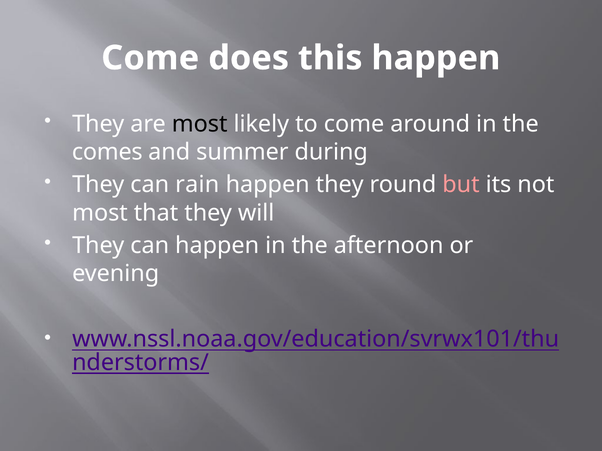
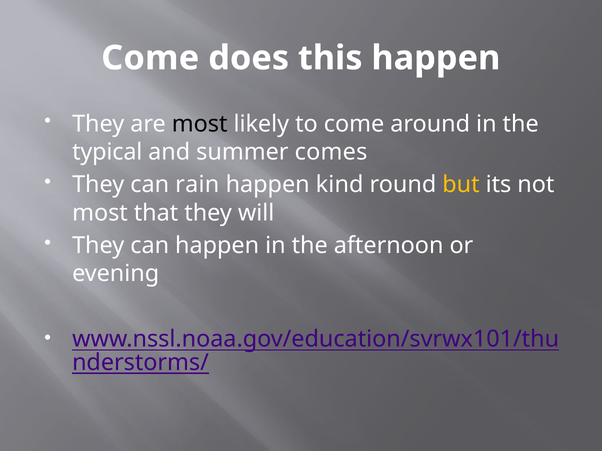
comes: comes -> typical (107, 152)
during: during -> comes (331, 152)
happen they: they -> kind (340, 185)
but colour: pink -> yellow (461, 185)
